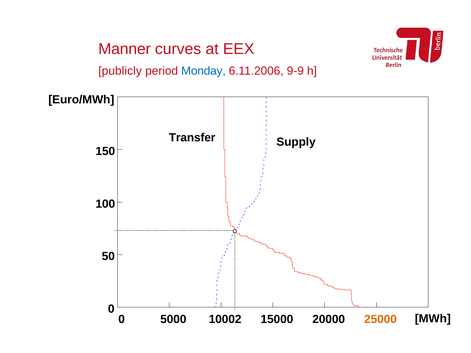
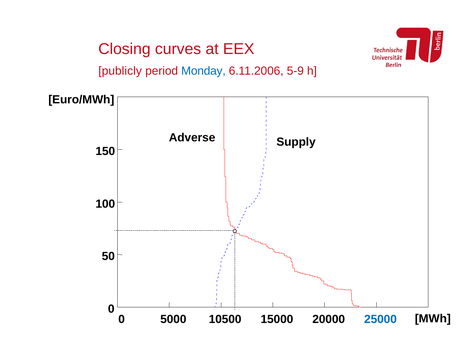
Manner: Manner -> Closing (124, 49)
9-9: 9-9 -> 5-9 (295, 71)
Transfer: Transfer -> Adverse (192, 138)
10002: 10002 -> 10500 (225, 320)
25000 colour: orange -> blue (380, 320)
